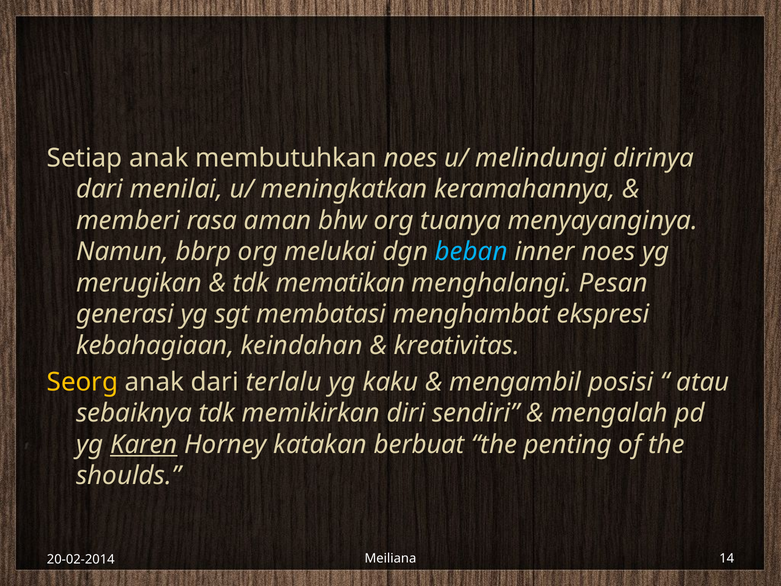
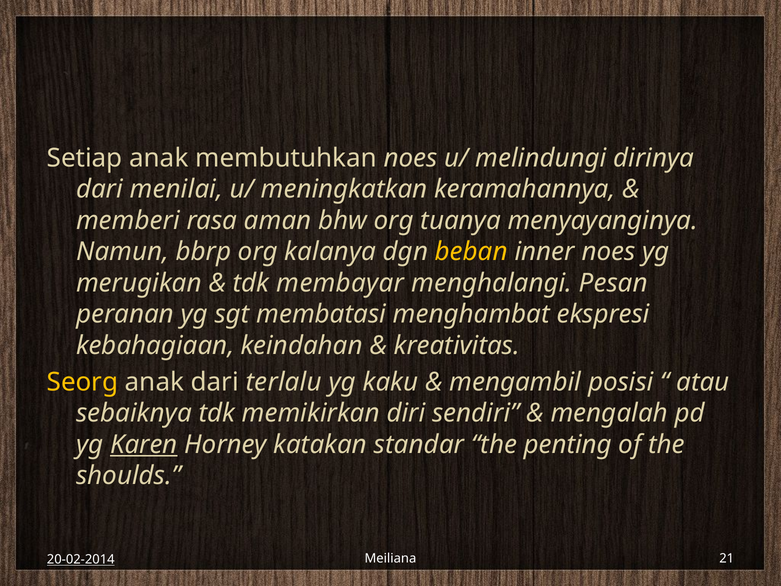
melukai: melukai -> kalanya (330, 252)
beban colour: light blue -> yellow (471, 252)
mematikan: mematikan -> membayar (340, 283)
generasi: generasi -> peranan (125, 314)
berbuat: berbuat -> standar (419, 444)
14: 14 -> 21 (727, 558)
20-02-2014 underline: none -> present (81, 559)
